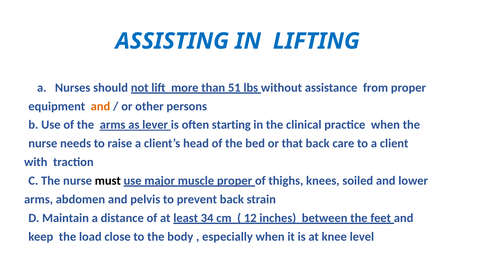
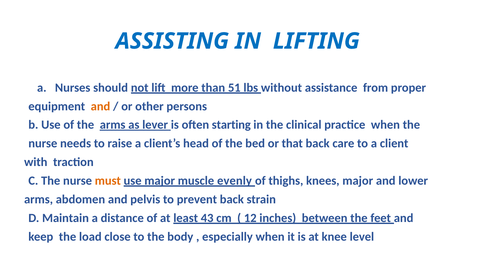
must colour: black -> orange (108, 181)
muscle proper: proper -> evenly (234, 181)
knees soiled: soiled -> major (358, 181)
34: 34 -> 43 (207, 219)
